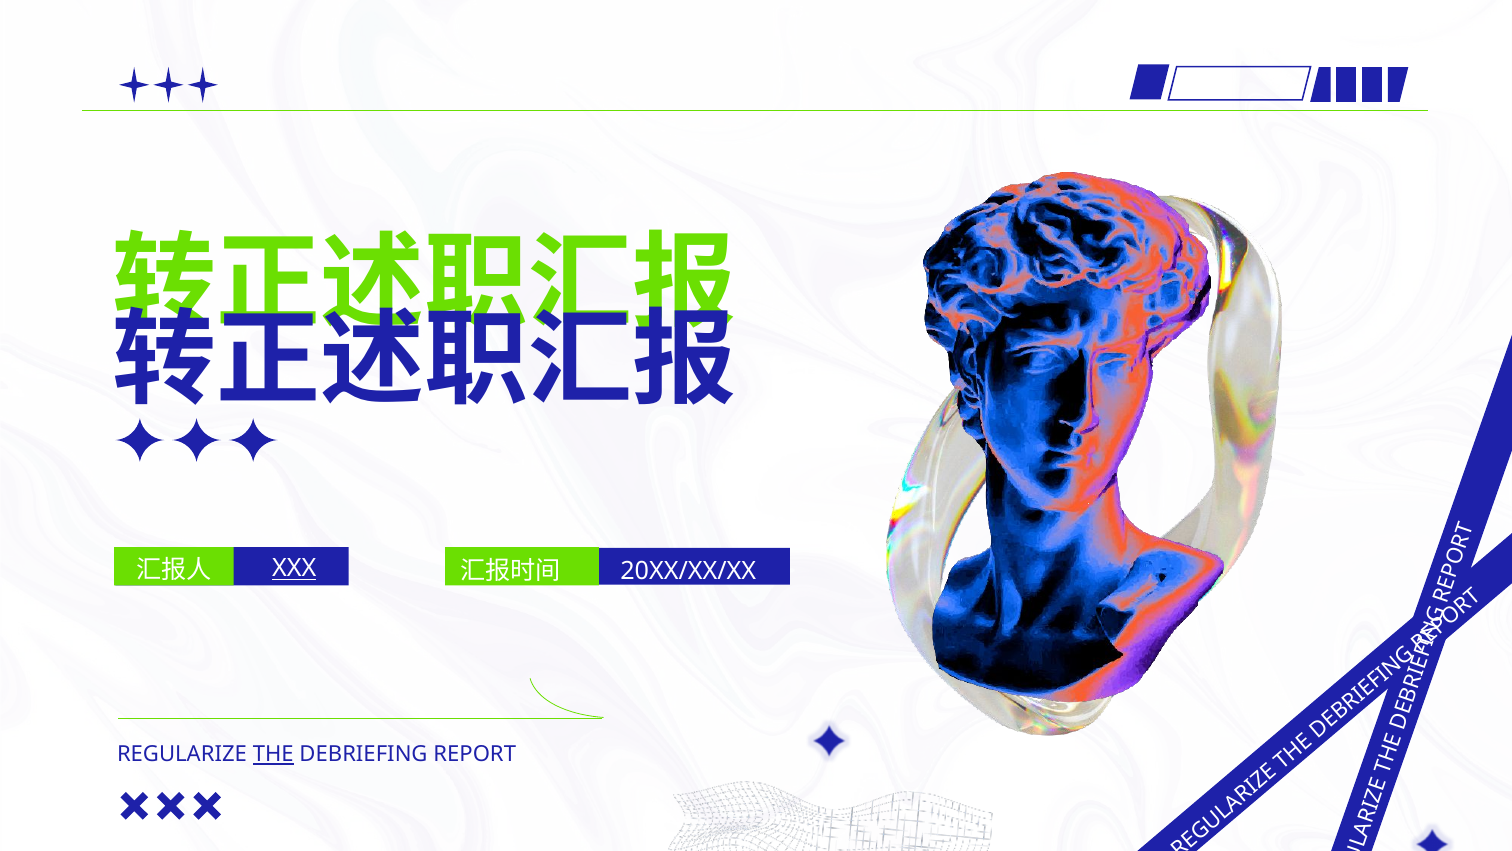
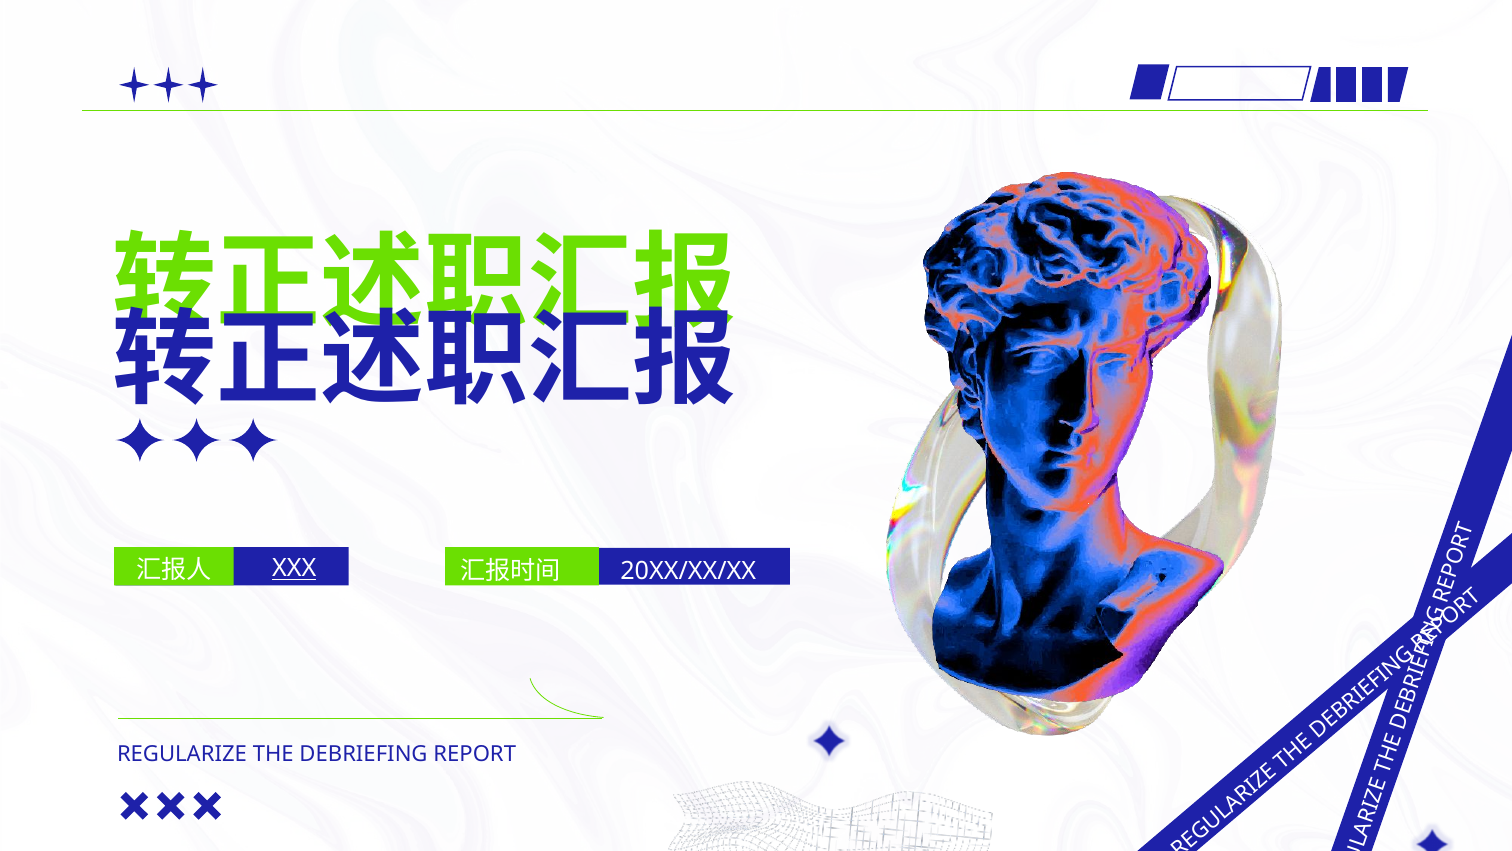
THE underline: present -> none (273, 754)
